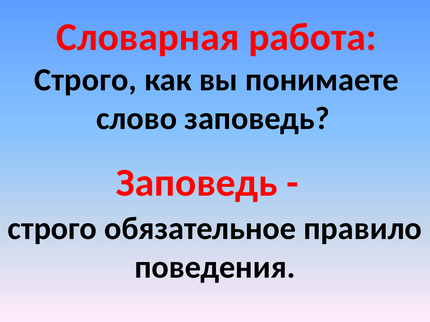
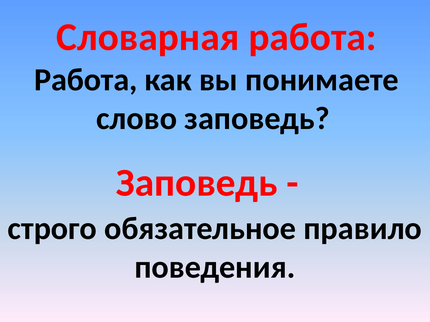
Строго: Строго -> Работа (86, 80)
